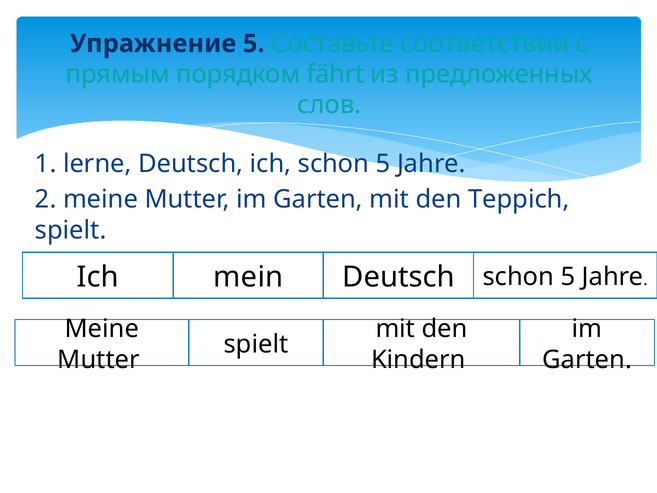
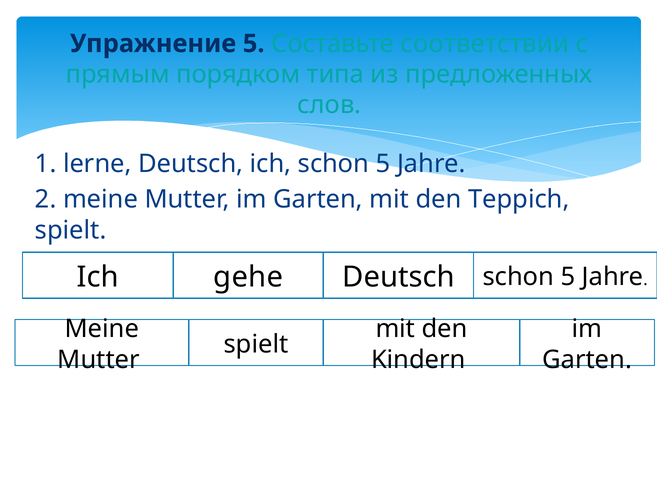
fährt: fährt -> типа (335, 74)
mein: mein -> gehe (248, 277)
